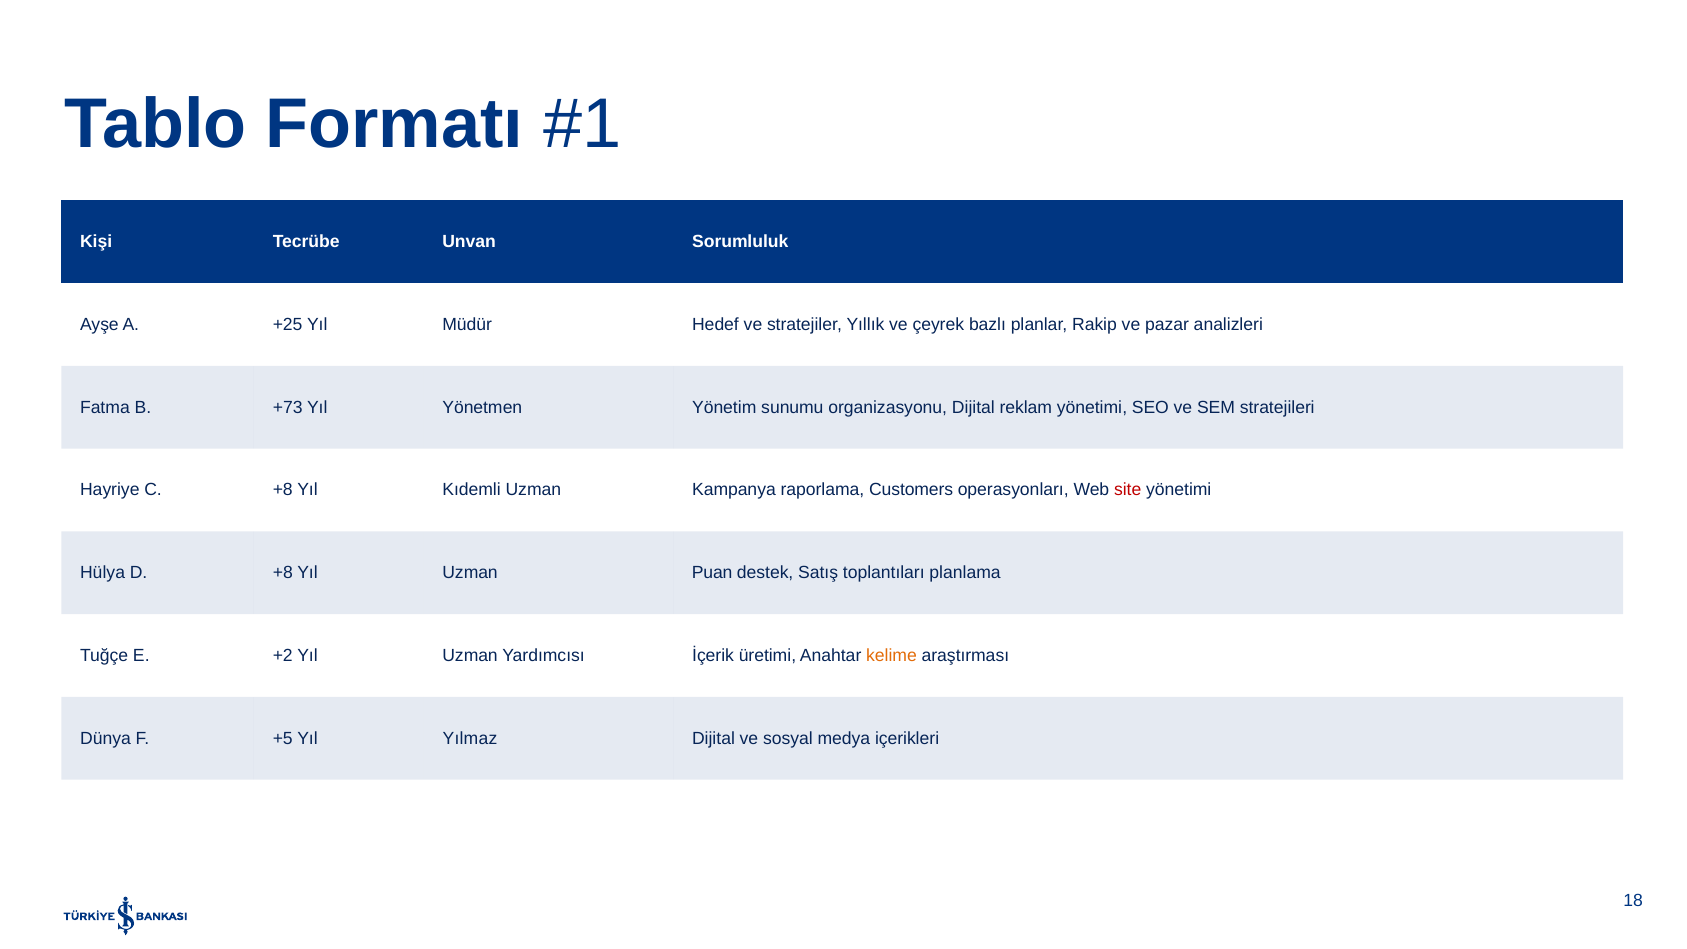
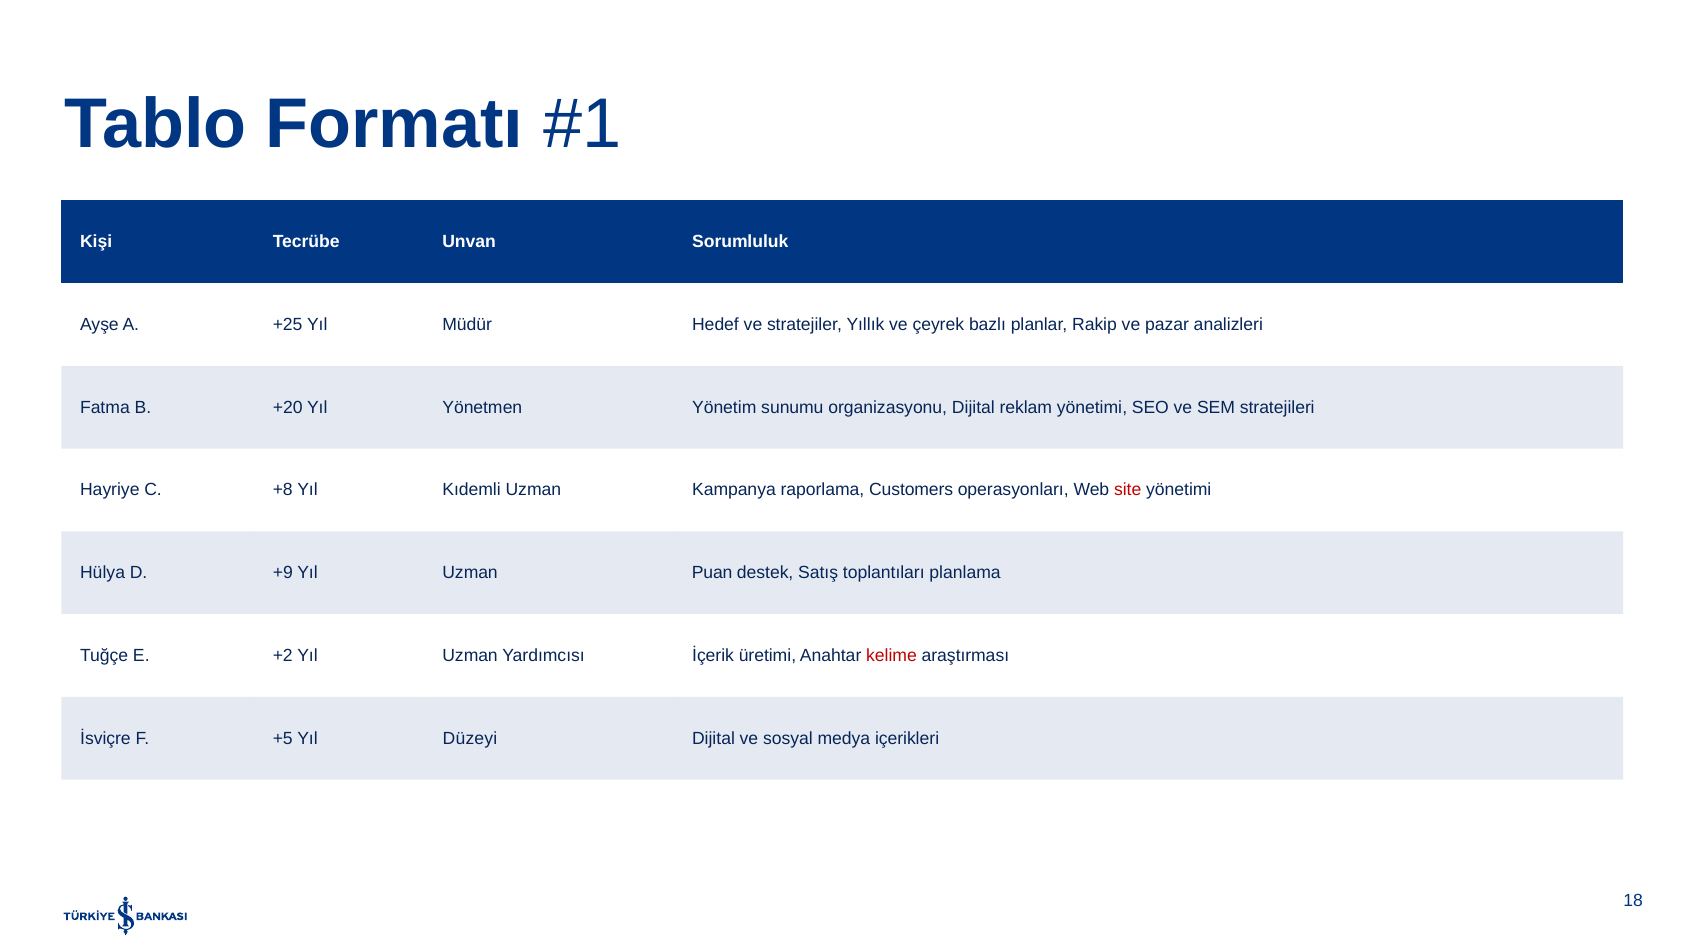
+73: +73 -> +20 (288, 407)
D +8: +8 -> +9 (283, 573)
kelime colour: orange -> red (892, 656)
Dünya: Dünya -> İsviçre (106, 738)
Yılmaz: Yılmaz -> Düzeyi (470, 738)
